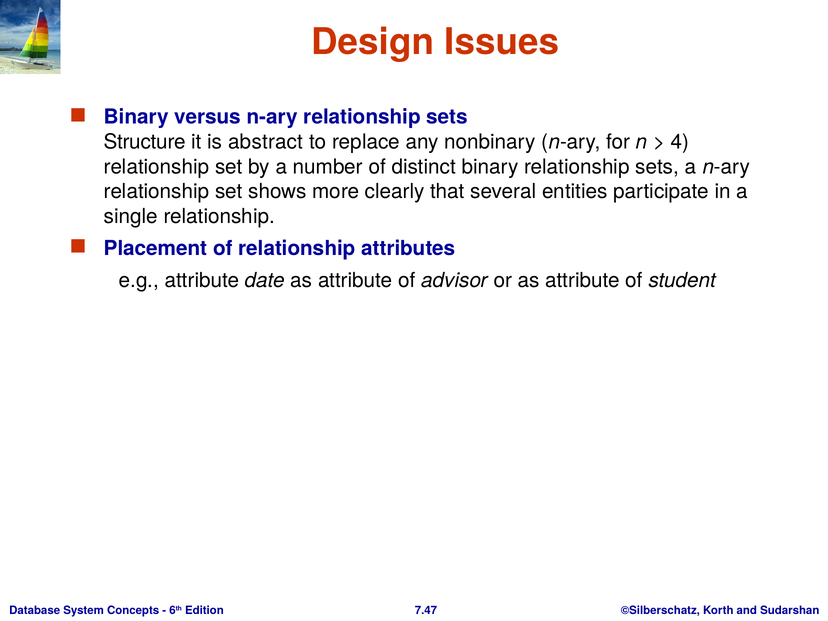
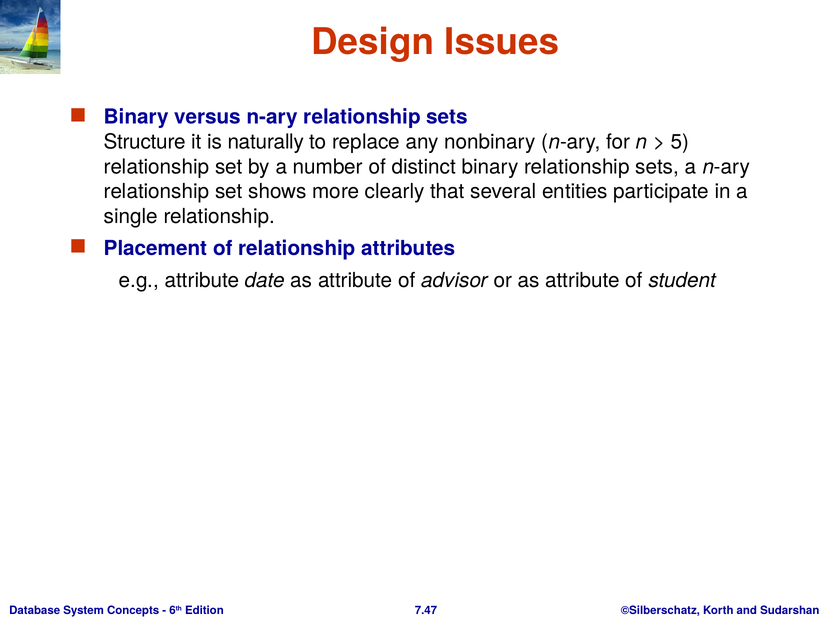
abstract: abstract -> naturally (266, 142)
4: 4 -> 5 (680, 142)
